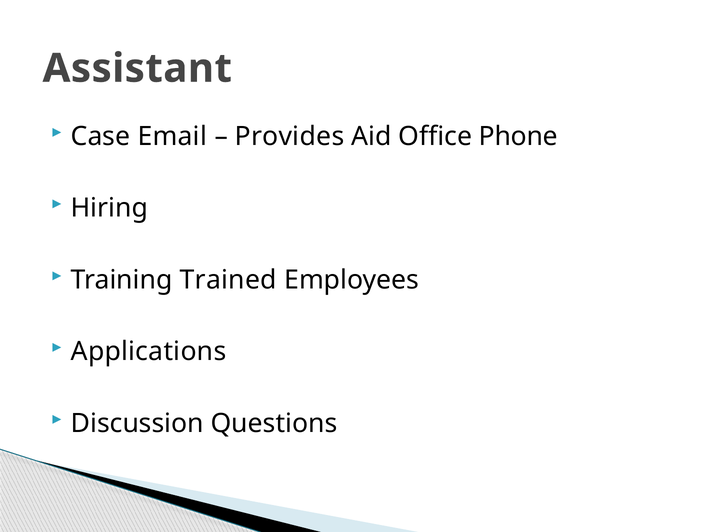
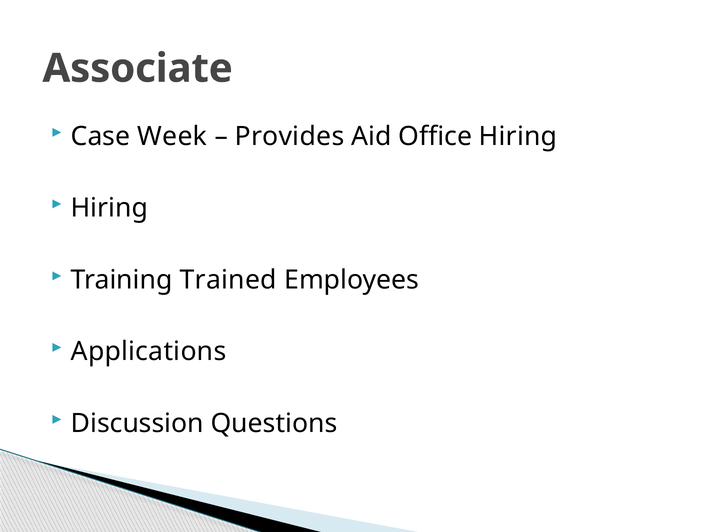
Assistant: Assistant -> Associate (138, 68)
Email: Email -> Week (172, 136)
Office Phone: Phone -> Hiring (518, 136)
